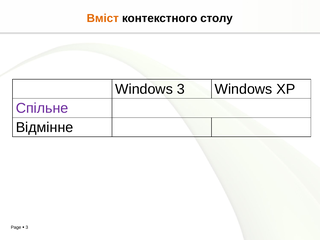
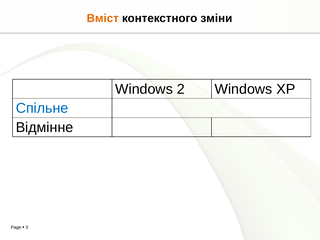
столу: столу -> зміни (216, 18)
Windows 3: 3 -> 2 (181, 89)
Спільне colour: purple -> blue (42, 108)
